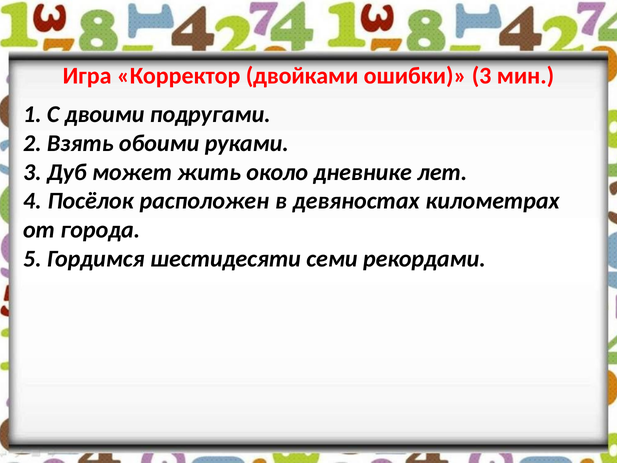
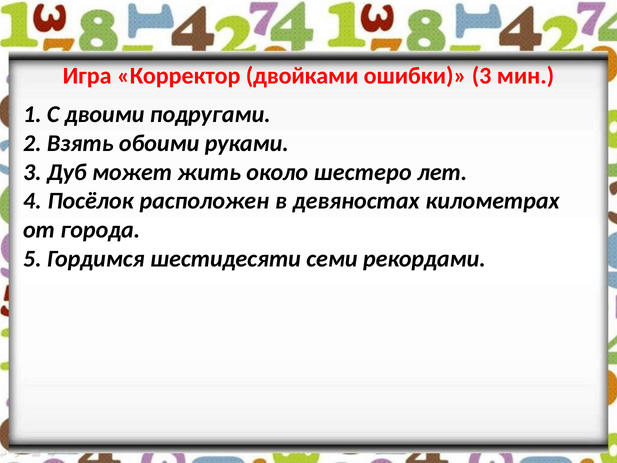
дневнике: дневнике -> шестеро (363, 172)
